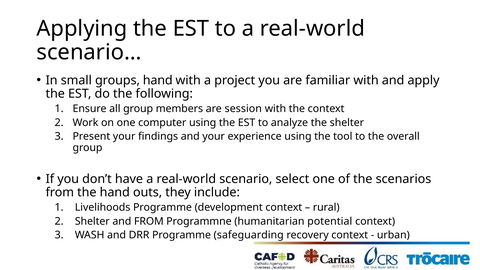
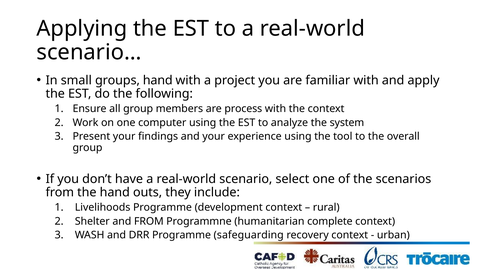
session: session -> process (243, 109)
the shelter: shelter -> system (347, 123)
potential: potential -> complete (330, 221)
